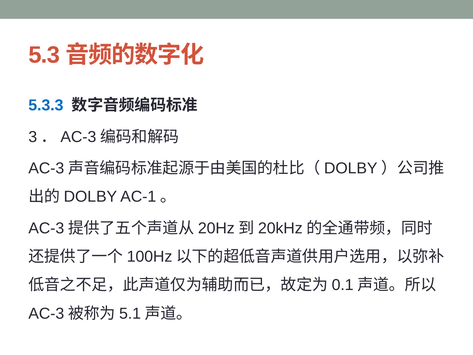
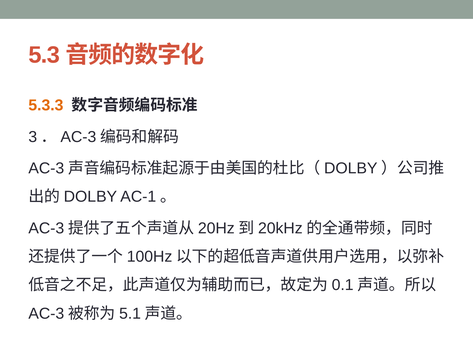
5.3.3 colour: blue -> orange (46, 105)
